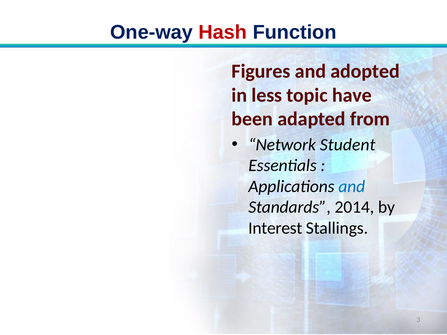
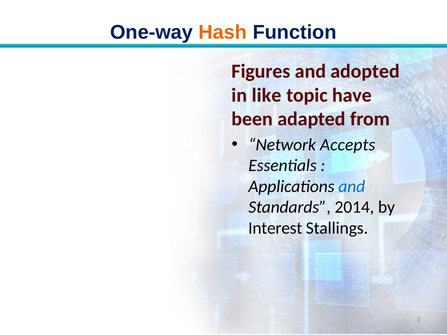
Hash colour: red -> orange (223, 32)
less: less -> like (267, 95)
Student: Student -> Accepts (348, 145)
